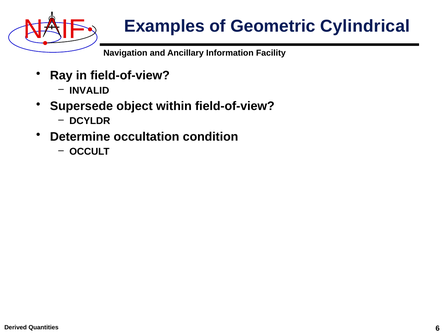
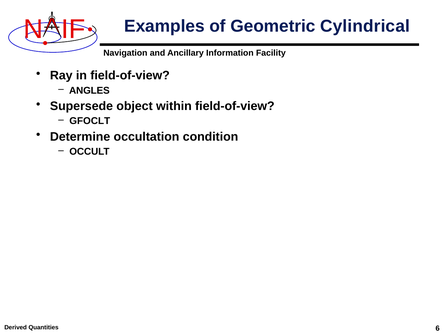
INVALID: INVALID -> ANGLES (89, 90)
DCYLDR: DCYLDR -> GFOCLT (90, 121)
